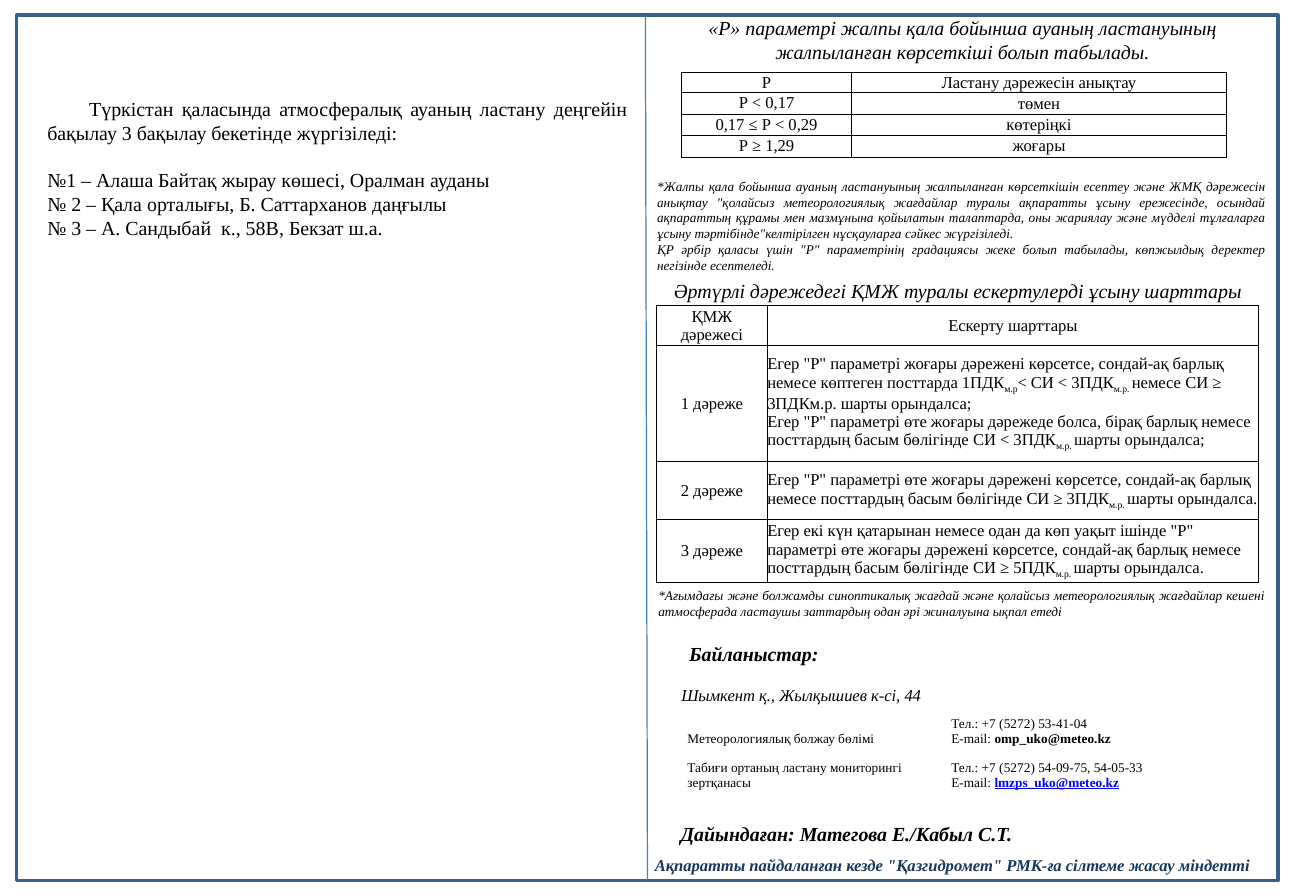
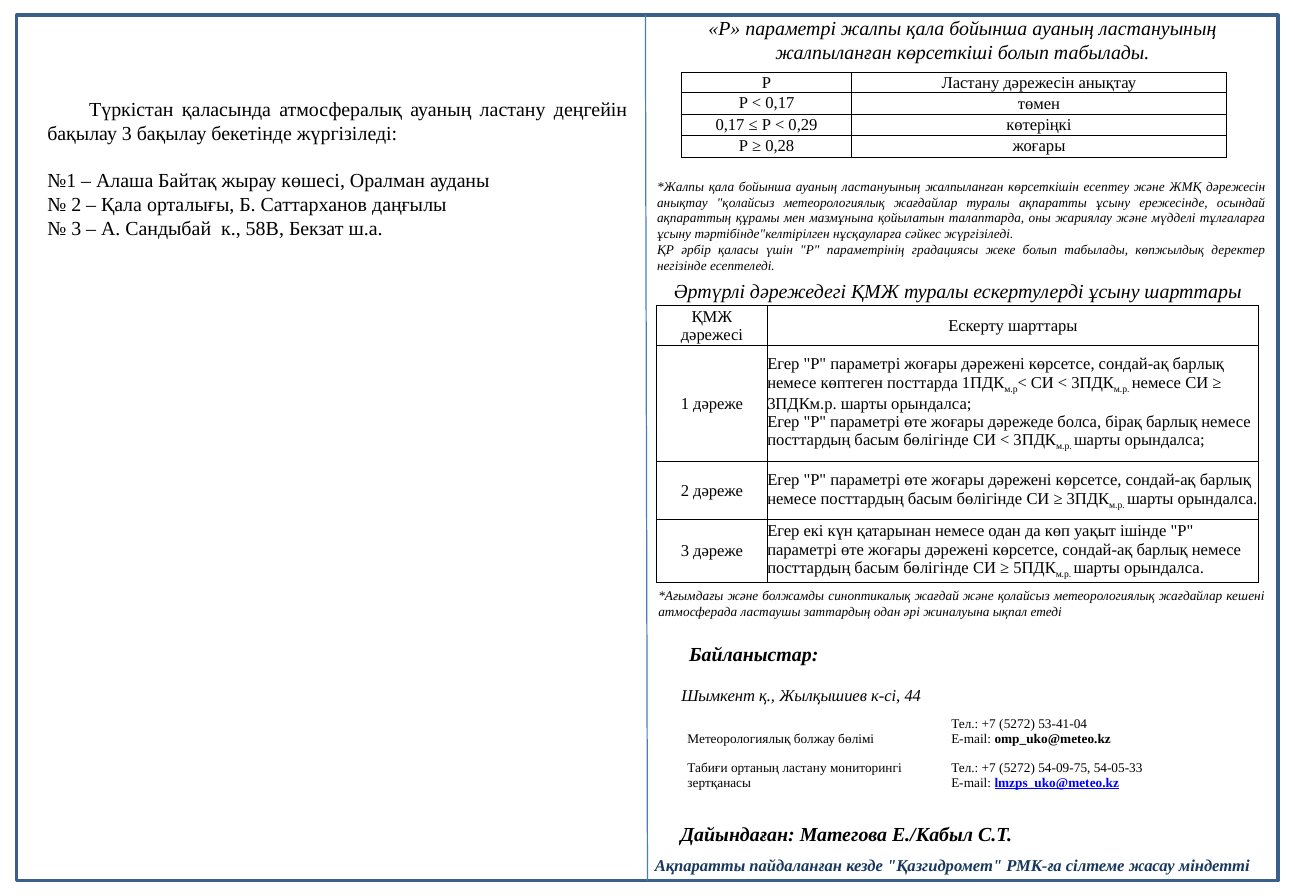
1,29: 1,29 -> 0,28 (780, 146)
